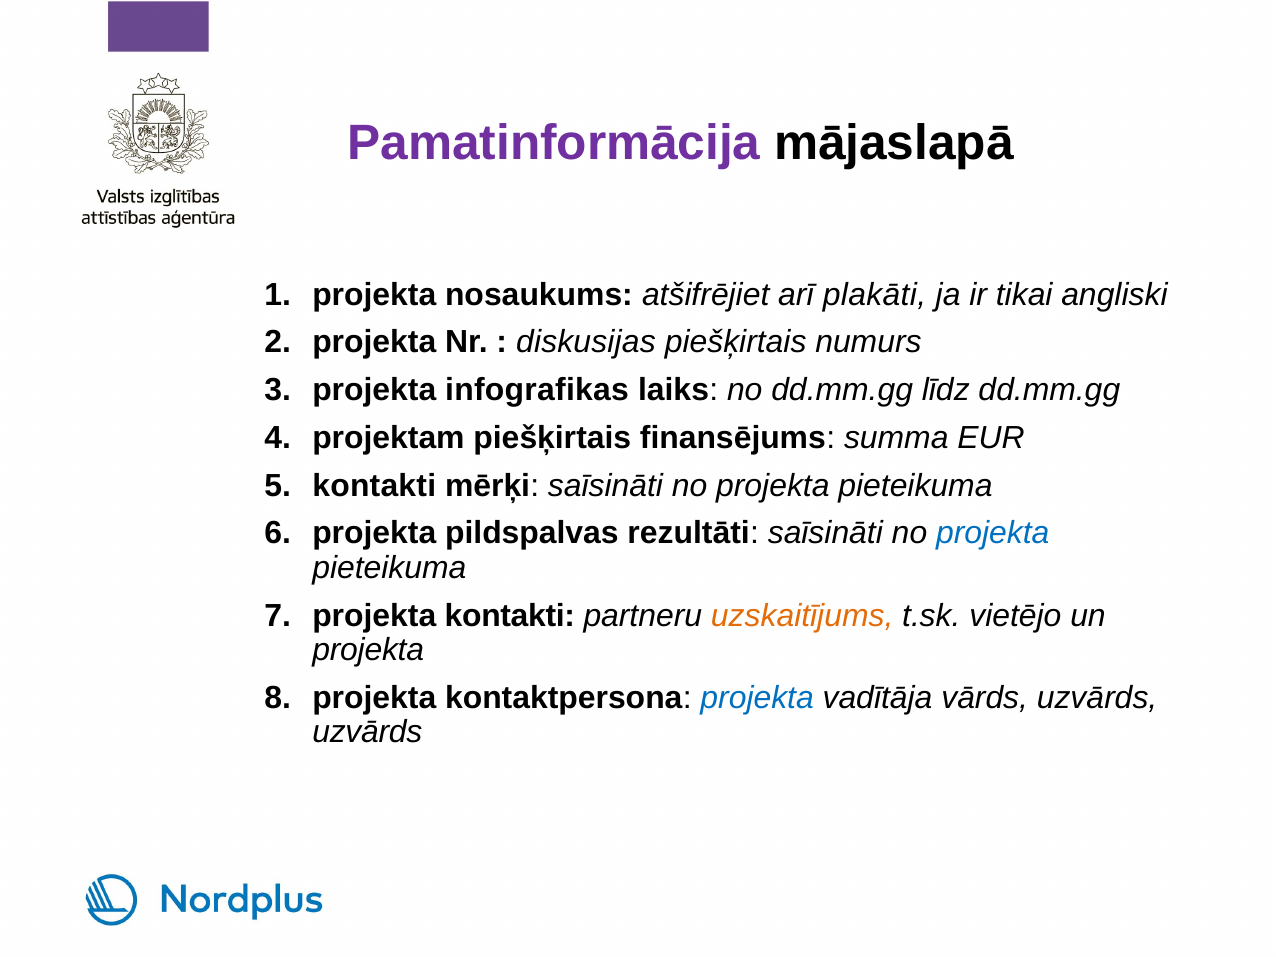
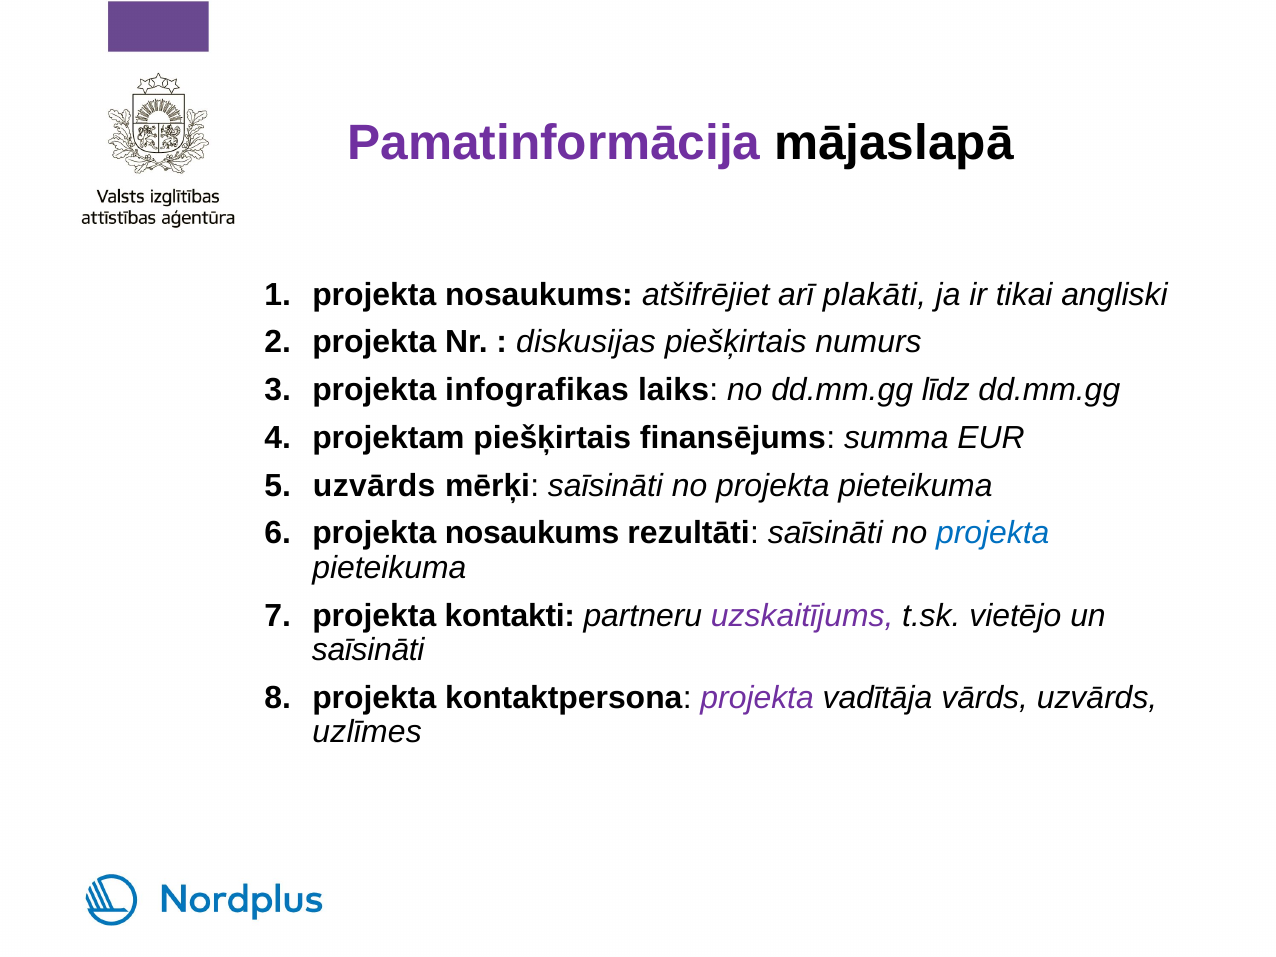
kontakti: kontakti -> uzvārds (374, 486)
pildspalvas: pildspalvas -> nosaukums (532, 533)
uzskaitījums colour: orange -> purple (802, 616)
projekta: projekta -> saīsināti (368, 650)
projekta colour: blue -> purple (757, 698)
uzvārds: uzvārds -> uzlīmes (367, 732)
